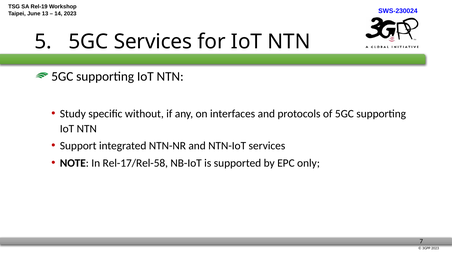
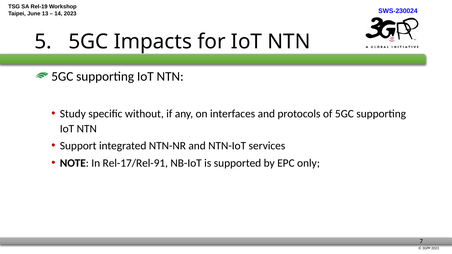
5GC Services: Services -> Impacts (153, 42)
Rel-17/Rel-58: Rel-17/Rel-58 -> Rel-17/Rel-91 (135, 163)
